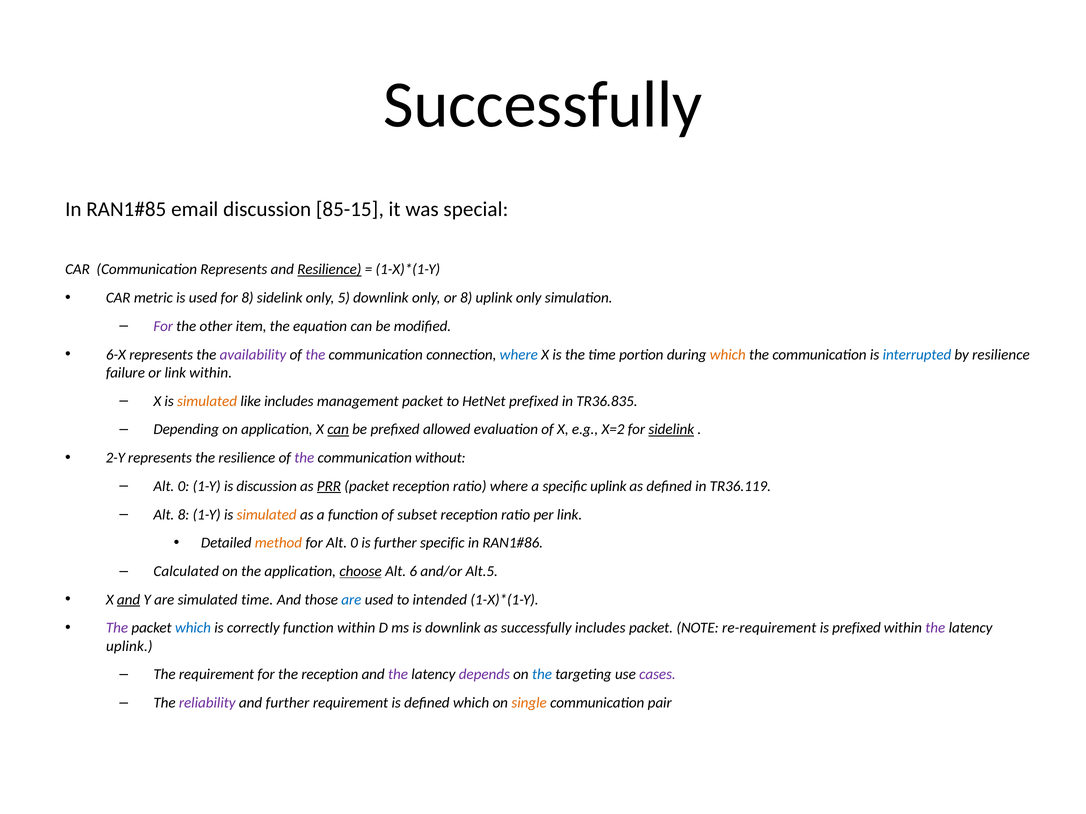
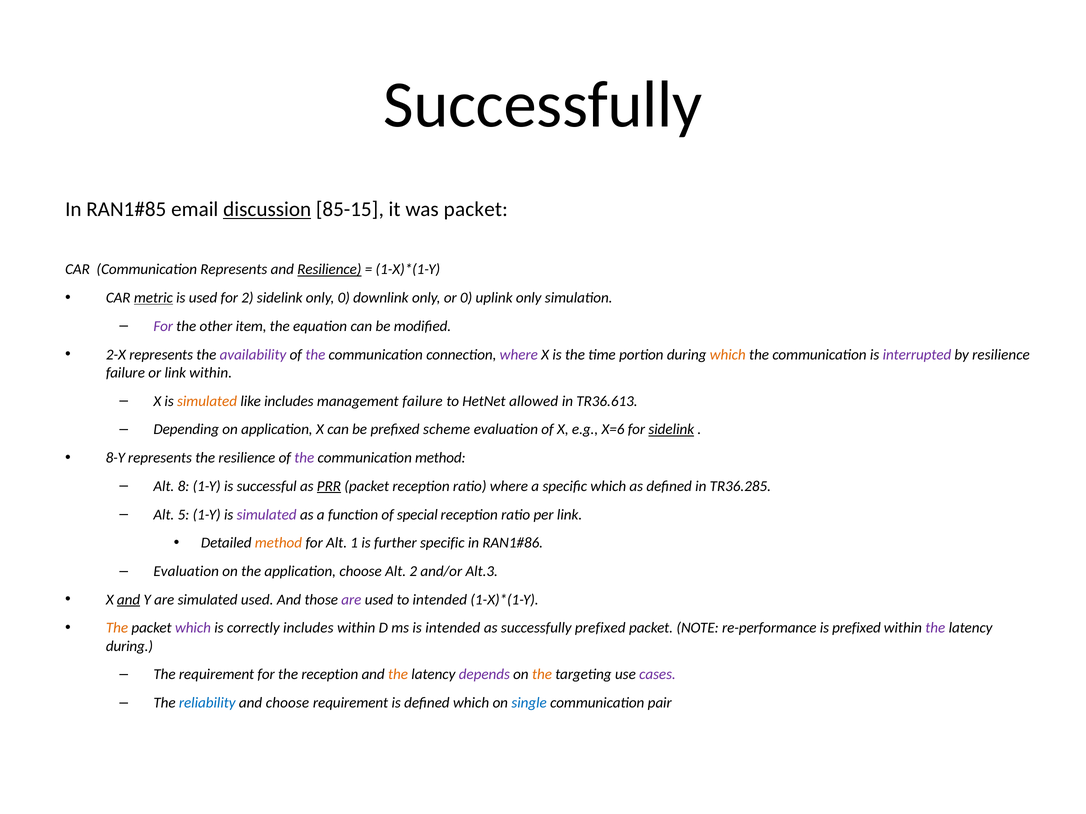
discussion underline: none -> present (267, 210)
was special: special -> packet (476, 210)
metric underline: none -> present (153, 298)
for 8: 8 -> 2 (247, 298)
only 5: 5 -> 0 (344, 298)
or 8: 8 -> 0 (466, 298)
6-X: 6-X -> 2-X (116, 355)
where colour: blue -> purple (519, 355)
interrupted colour: blue -> purple (917, 355)
management packet: packet -> failure (422, 401)
HetNet prefixed: prefixed -> allowed (534, 401)
TR36.835: TR36.835 -> TR36.613 (607, 401)
can underline: present -> none (338, 430)
allowed: allowed -> scheme (447, 430)
X=2: X=2 -> X=6 (613, 430)
2-Y: 2-Y -> 8-Y (115, 458)
communication without: without -> method (440, 458)
0: 0 -> 8 (183, 486)
is discussion: discussion -> successful (267, 486)
specific uplink: uplink -> which (608, 486)
TR36.119: TR36.119 -> TR36.285 (740, 486)
Alt 8: 8 -> 5 (183, 515)
simulated colour: orange -> purple (267, 515)
subset: subset -> special (417, 515)
for Alt 0: 0 -> 1 (354, 543)
Calculated: Calculated -> Evaluation (186, 572)
choose underline: present -> none (361, 572)
Alt 6: 6 -> 2 (413, 572)
Alt.5: Alt.5 -> Alt.3 (482, 572)
simulated time: time -> used (257, 600)
are colour: blue -> purple (351, 600)
The colour: purple -> orange (117, 628)
which colour: blue -> purple (193, 628)
correctly function: function -> includes (308, 628)
is downlink: downlink -> intended (453, 628)
successfully includes: includes -> prefixed (600, 628)
re-requirement: re-requirement -> re-performance (769, 628)
uplink: uplink -> during (129, 647)
the colour: purple -> orange (398, 675)
the colour: blue -> orange (542, 675)
reliability colour: purple -> blue (207, 703)
and further: further -> choose (288, 703)
single colour: orange -> blue (529, 703)
